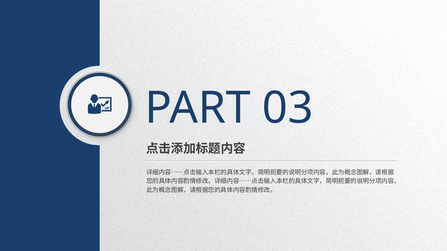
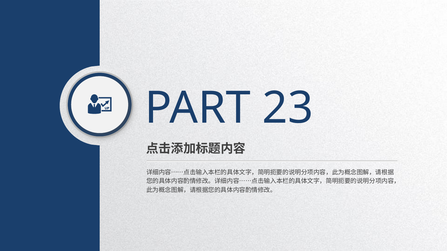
03: 03 -> 23 (288, 108)
